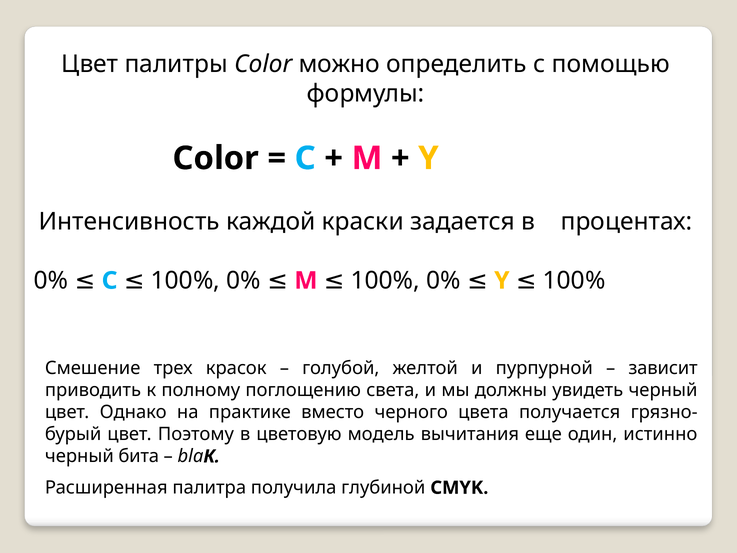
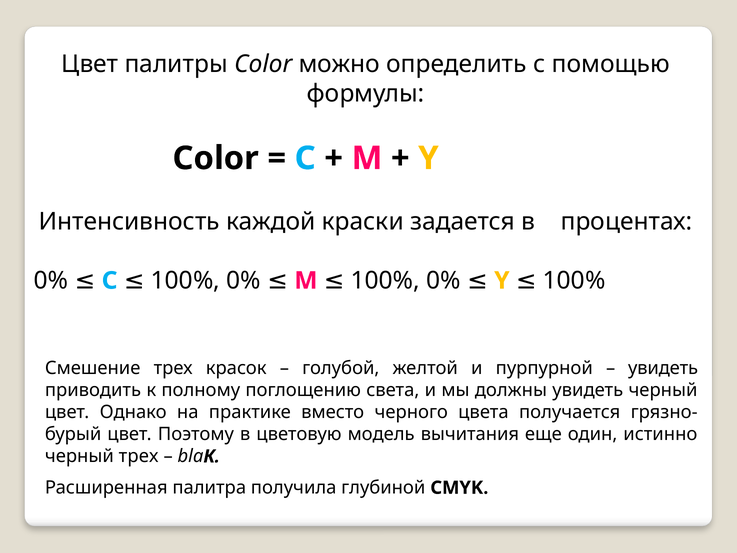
зависит: зависит -> увидеть (663, 368)
черный бита: бита -> трех (139, 456)
